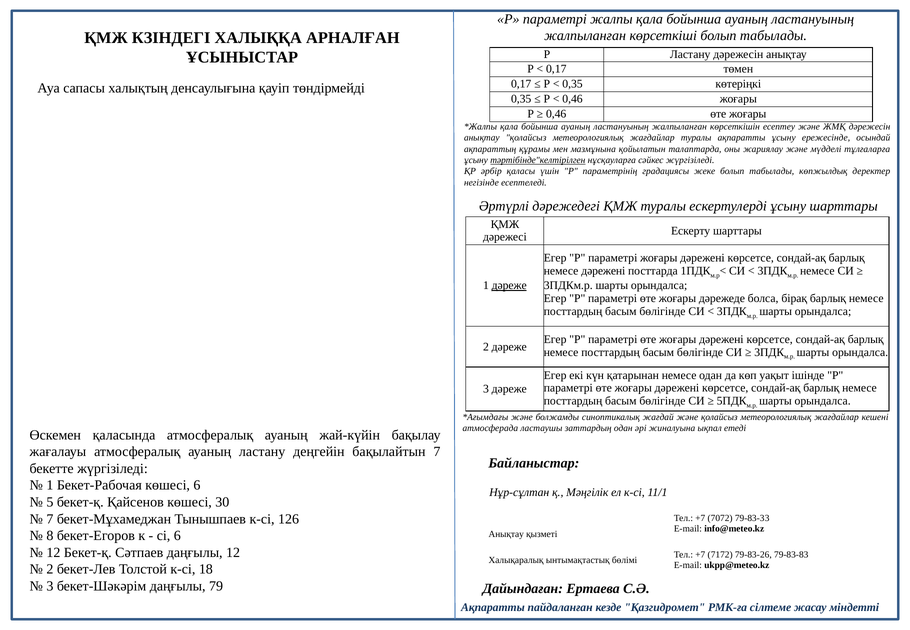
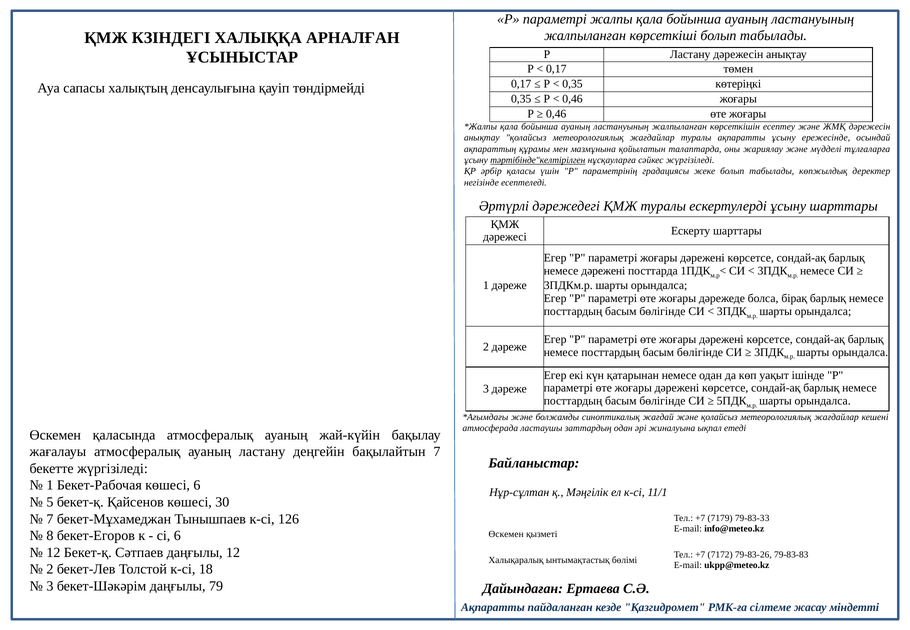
дәреже underline: present -> none (509, 285)
7072: 7072 -> 7179 (720, 518)
Анықтау: Анықтау -> Өскемен (506, 534)
